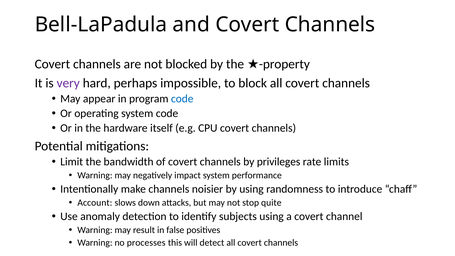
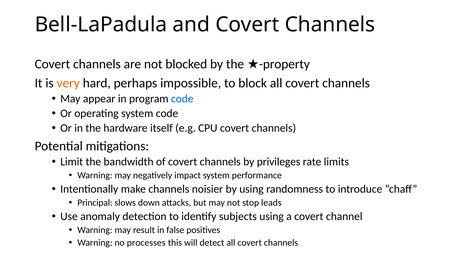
very colour: purple -> orange (68, 83)
Account: Account -> Principal (95, 203)
quite: quite -> leads (271, 203)
